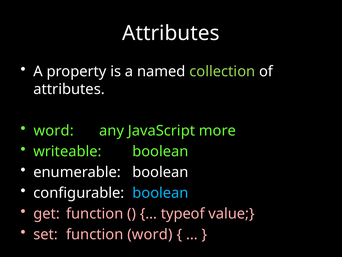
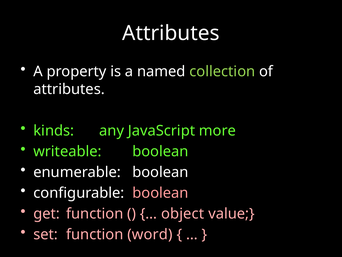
word: word -> kinds (54, 131)
boolean colour: light blue -> pink (160, 193)
typeof: typeof -> object (183, 213)
